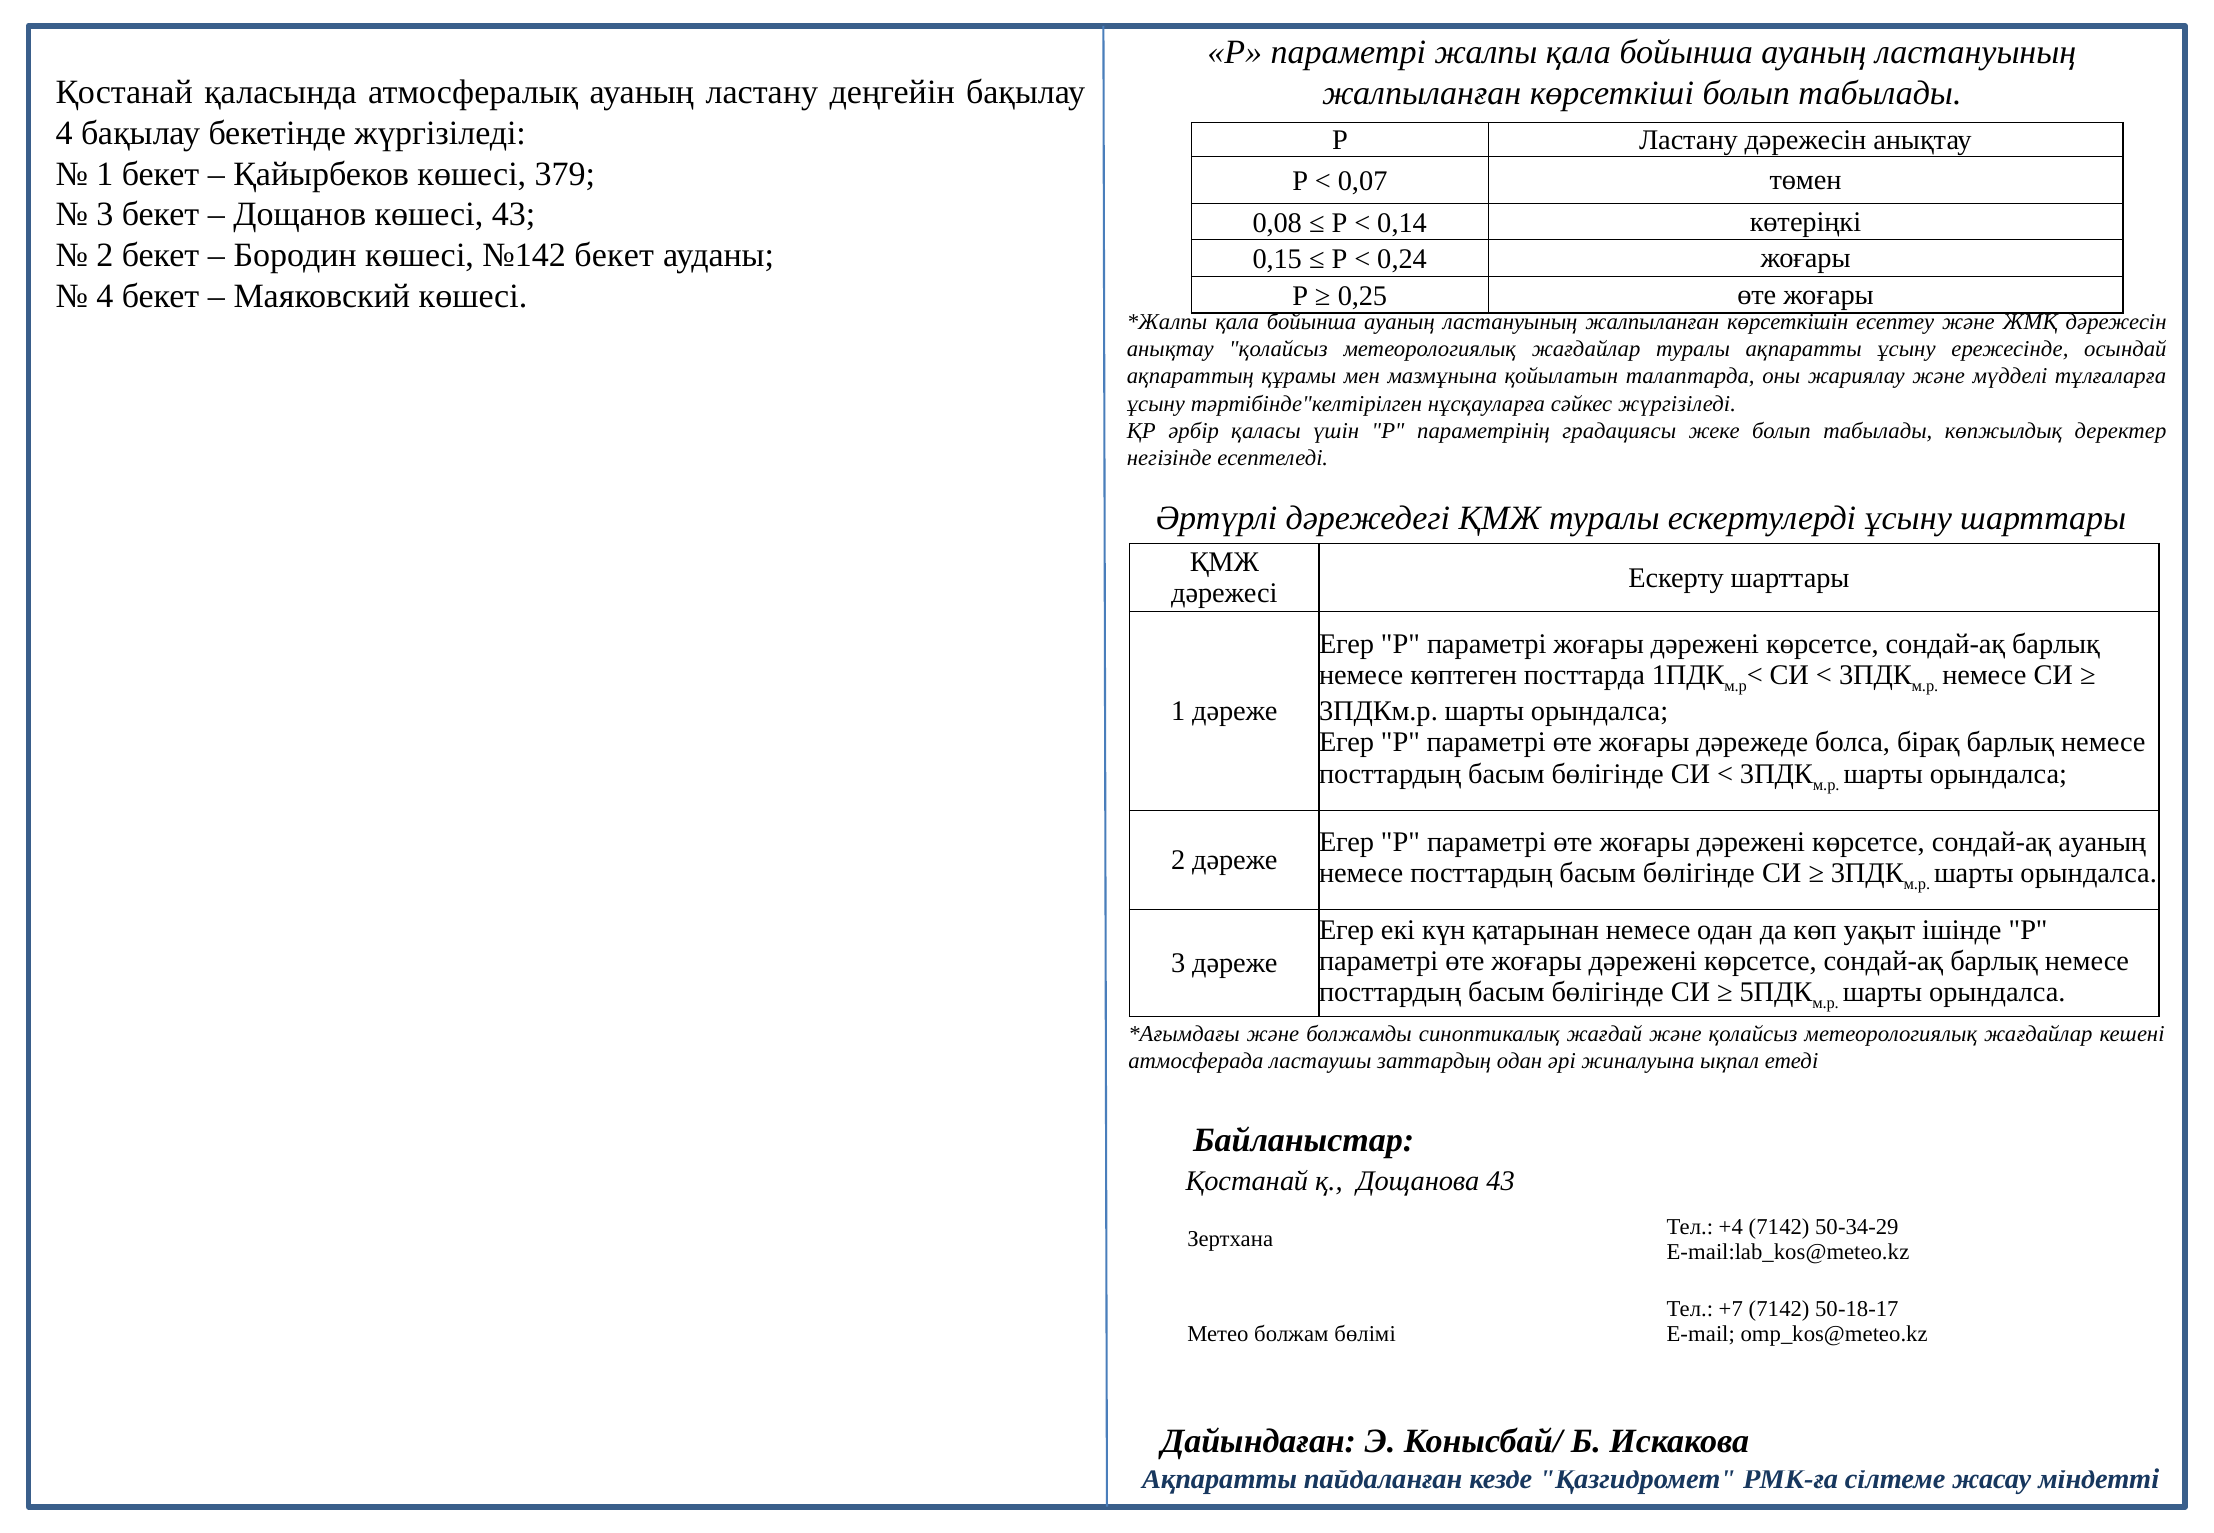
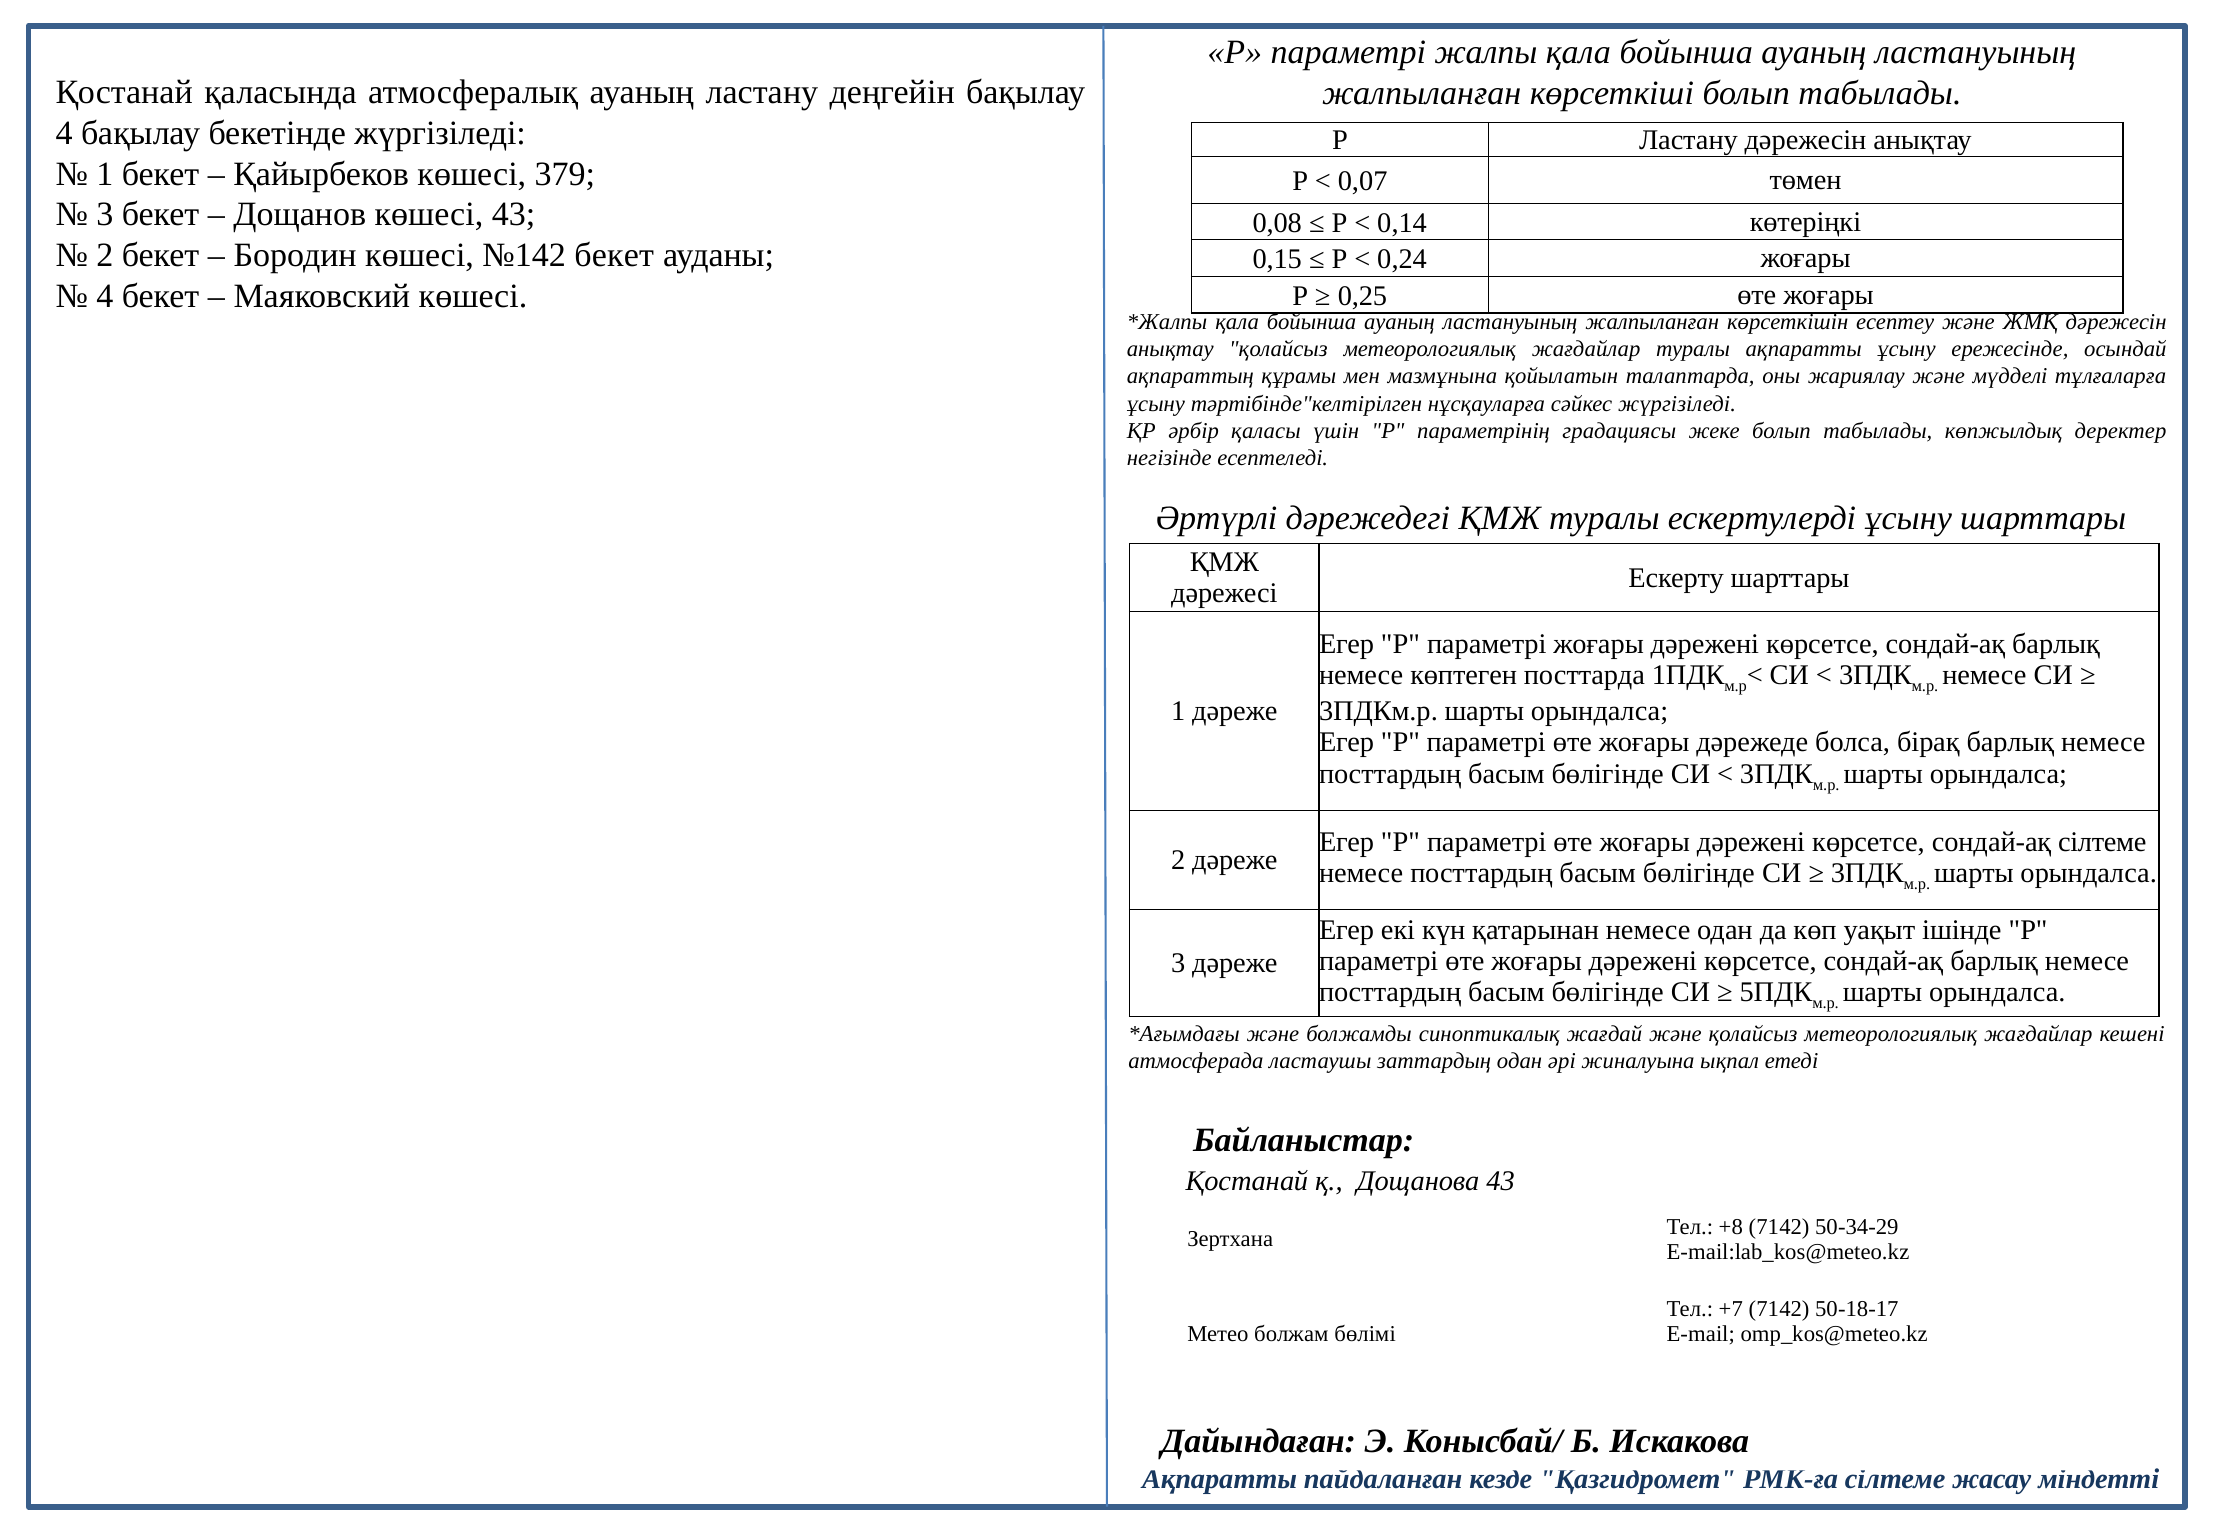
сондай-ақ ауаның: ауаның -> сілтеме (2102, 842)
+4: +4 -> +8 (1731, 1227)
